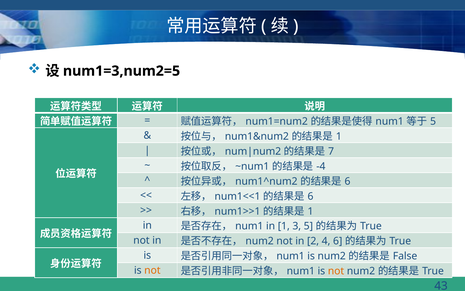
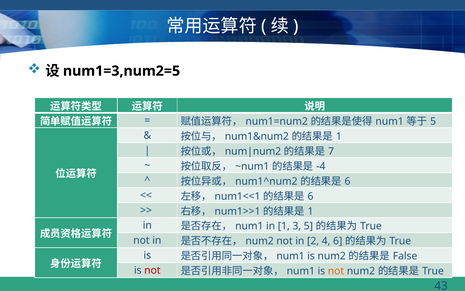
not colour: orange -> red (152, 270)
